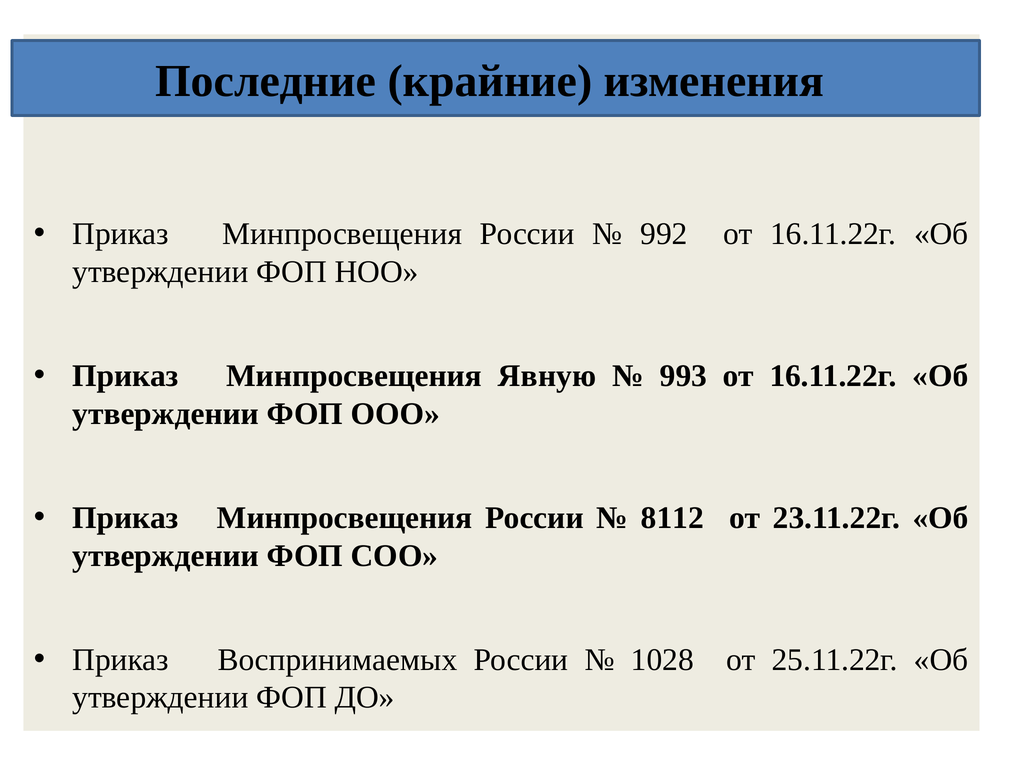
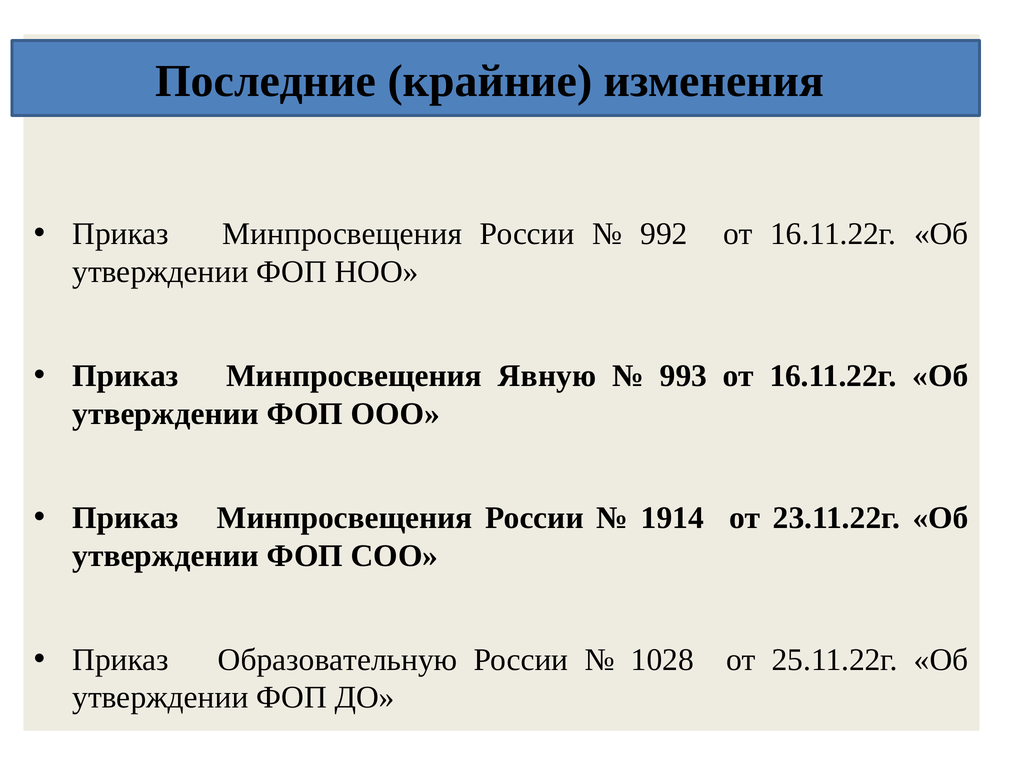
8112: 8112 -> 1914 (672, 518)
Воспринимаемых: Воспринимаемых -> Образовательную (338, 660)
